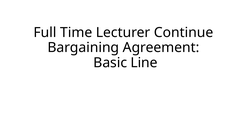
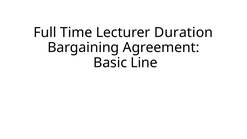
Continue: Continue -> Duration (184, 33)
